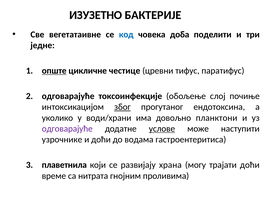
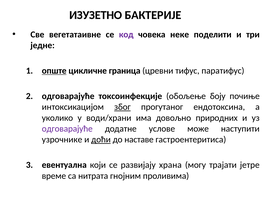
код colour: blue -> purple (126, 34)
доба: доба -> неке (180, 34)
честице: честице -> граница (125, 71)
слој: слој -> боју (218, 96)
планктони: планктони -> природних (217, 118)
услове underline: present -> none (162, 129)
доћи underline: none -> present (101, 140)
водама: водама -> наставе (139, 140)
плаветнила: плаветнила -> евентуална (64, 165)
трајати доћи: доћи -> јетре (250, 165)
